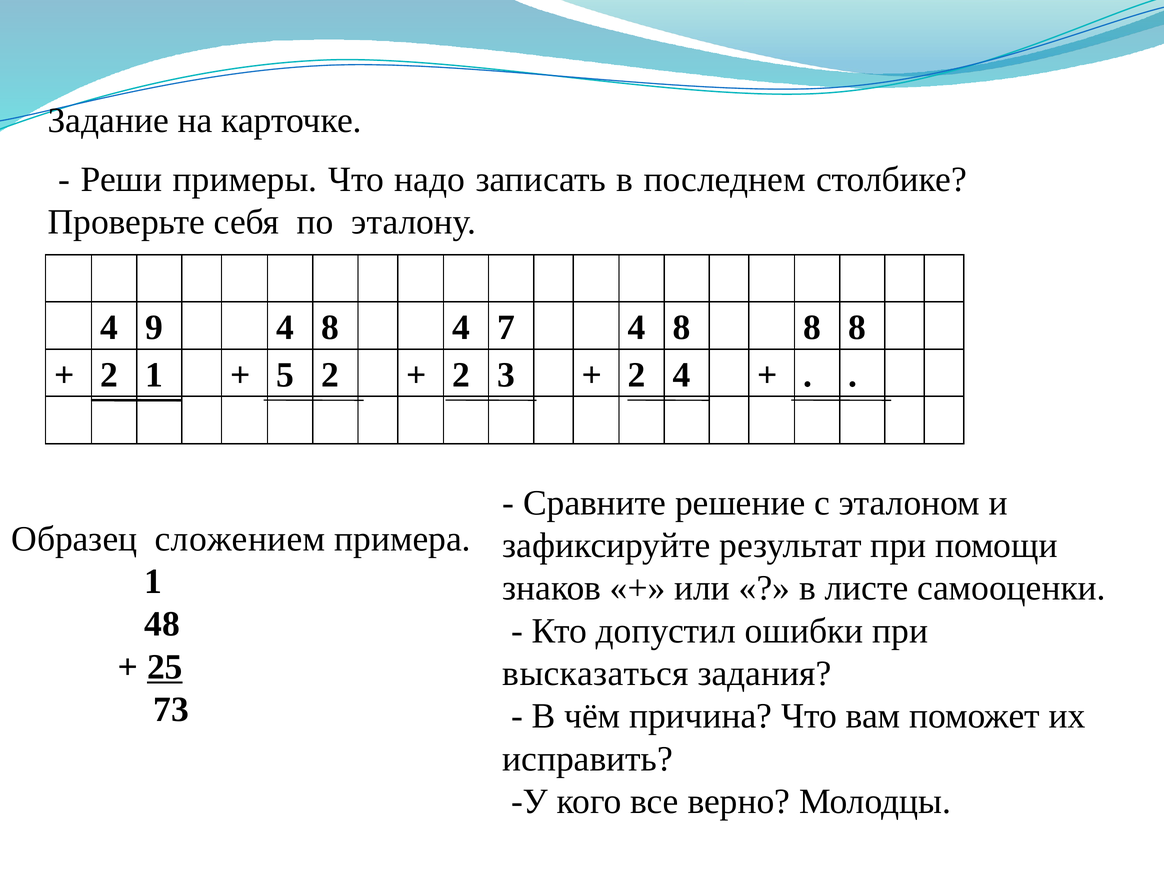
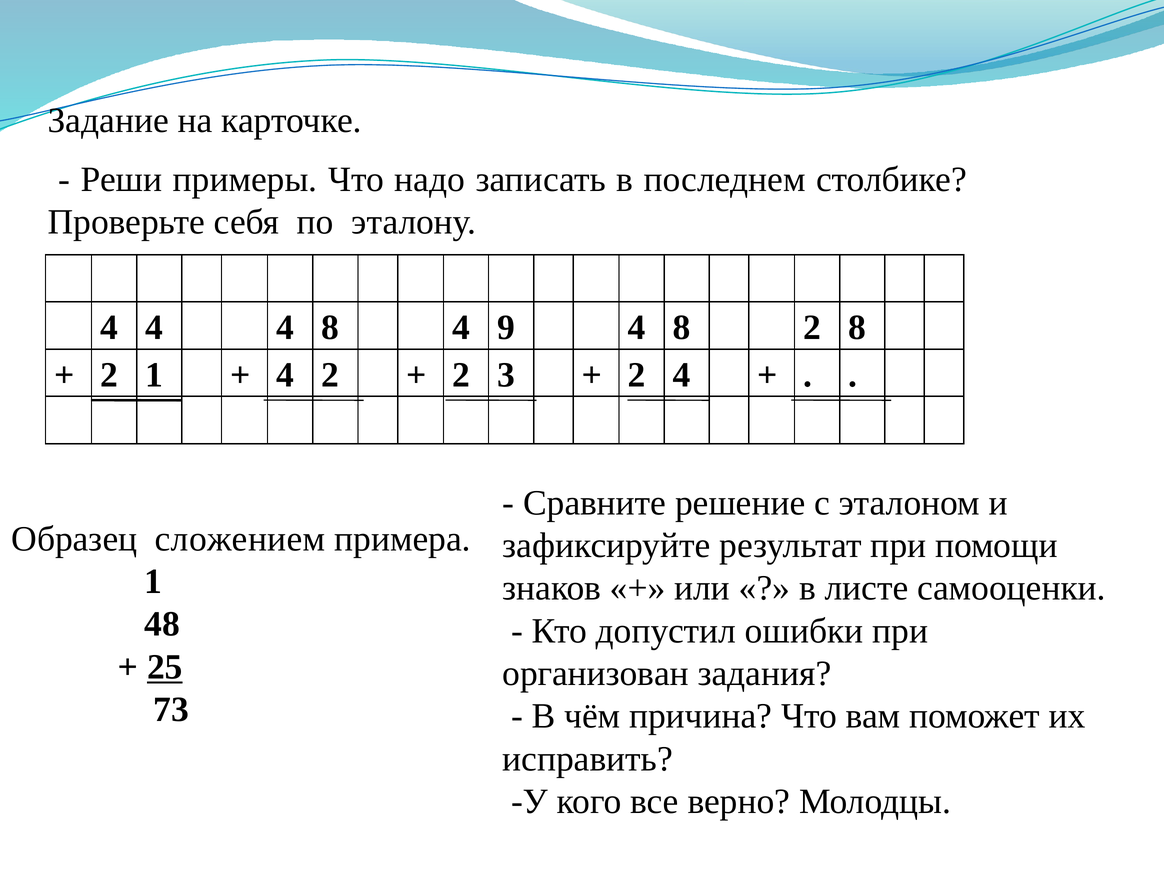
9: 9 -> 4 (154, 328)
7: 7 -> 9 (506, 328)
4 8 8: 8 -> 2 (812, 328)
5: 5 -> 4 (285, 375)
высказаться: высказаться -> организован (596, 674)
